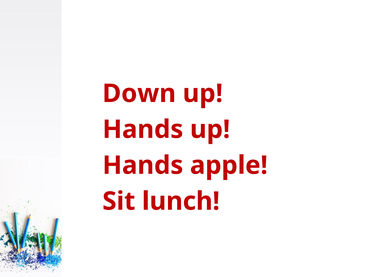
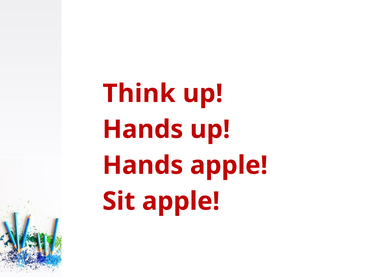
Down: Down -> Think (139, 94)
Sit lunch: lunch -> apple (181, 202)
